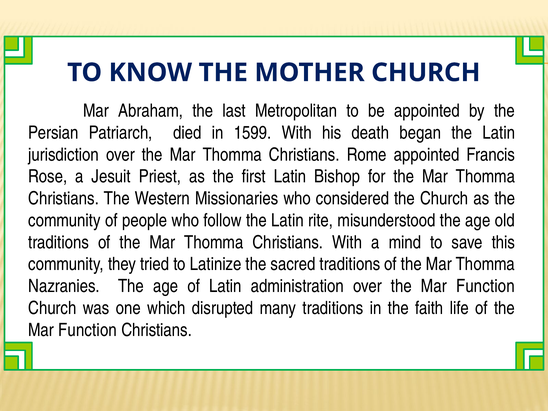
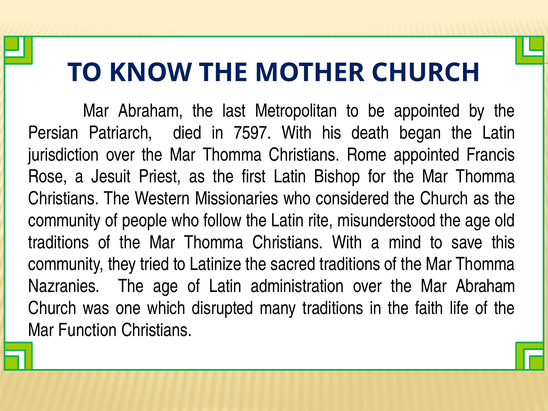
1599: 1599 -> 7597 (253, 133)
over the Mar Function: Function -> Abraham (486, 286)
